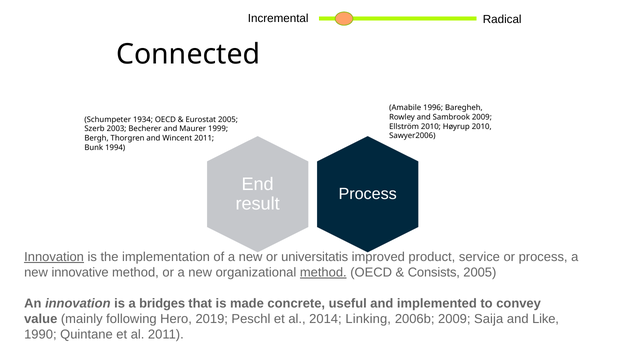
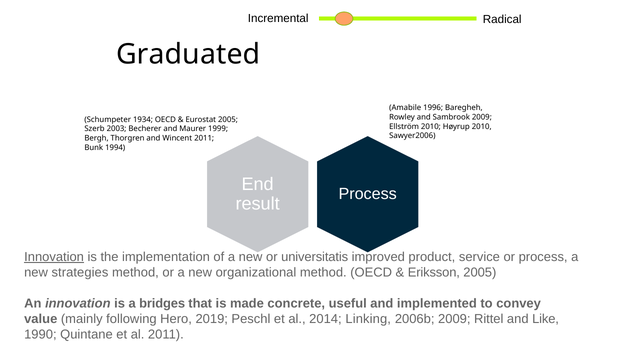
Connected: Connected -> Graduated (188, 55)
innovative: innovative -> strategies (80, 273)
method underline: present -> none (323, 273)
Consists: Consists -> Eriksson (434, 273)
Saija: Saija -> Rittel (489, 319)
